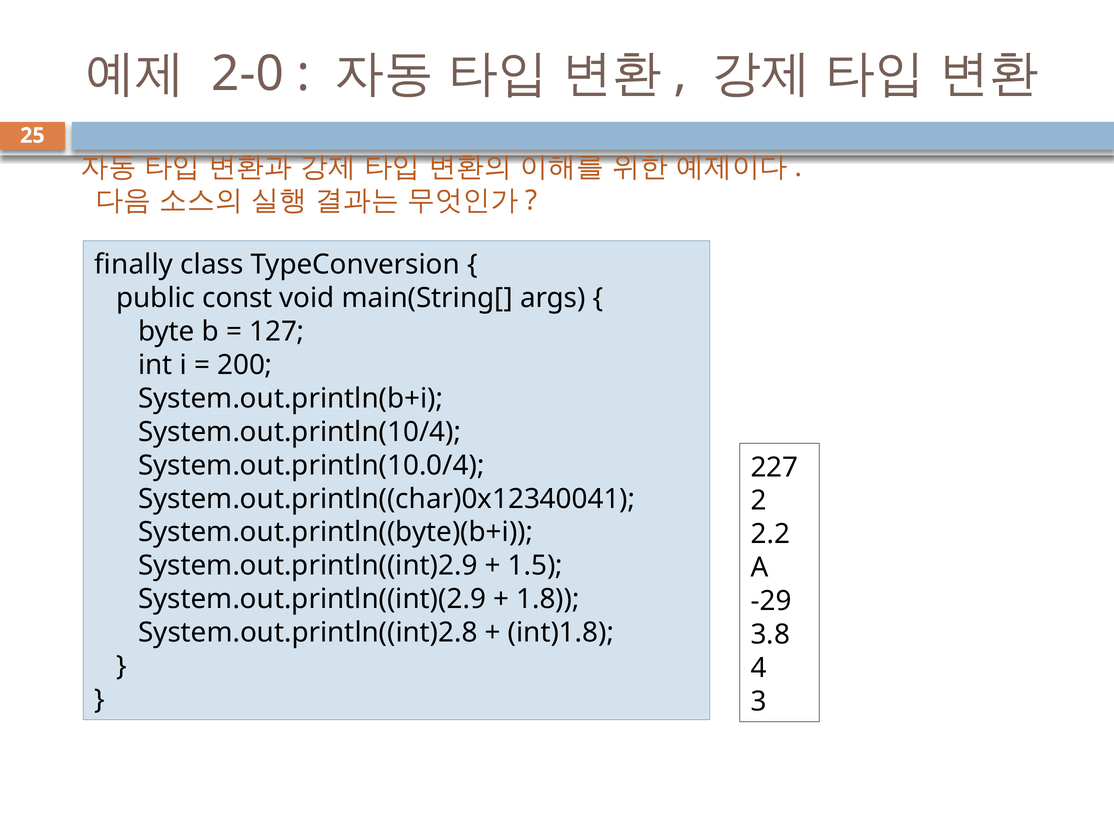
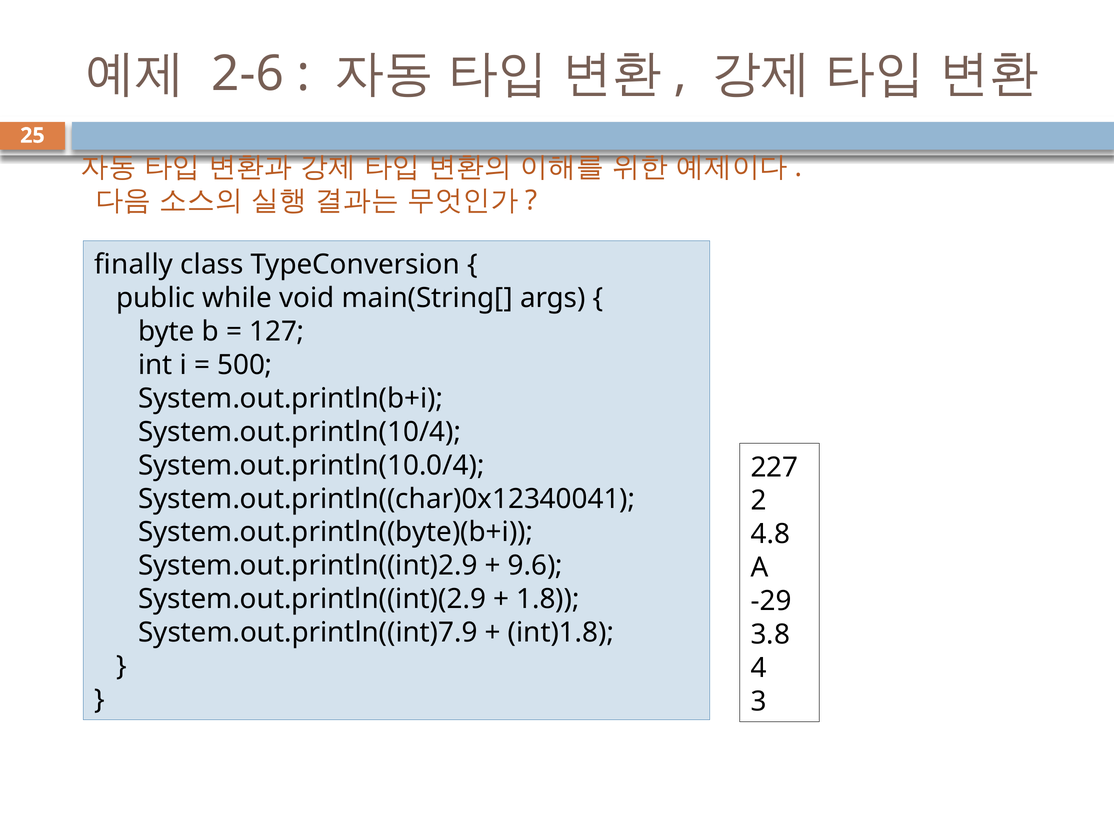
2-0: 2-0 -> 2-6 (248, 74)
const: const -> while (237, 298)
200: 200 -> 500 (245, 365)
2.2: 2.2 -> 4.8 (770, 534)
1.5: 1.5 -> 9.6 (535, 565)
System.out.println((int)2.8: System.out.println((int)2.8 -> System.out.println((int)7.9 (308, 632)
